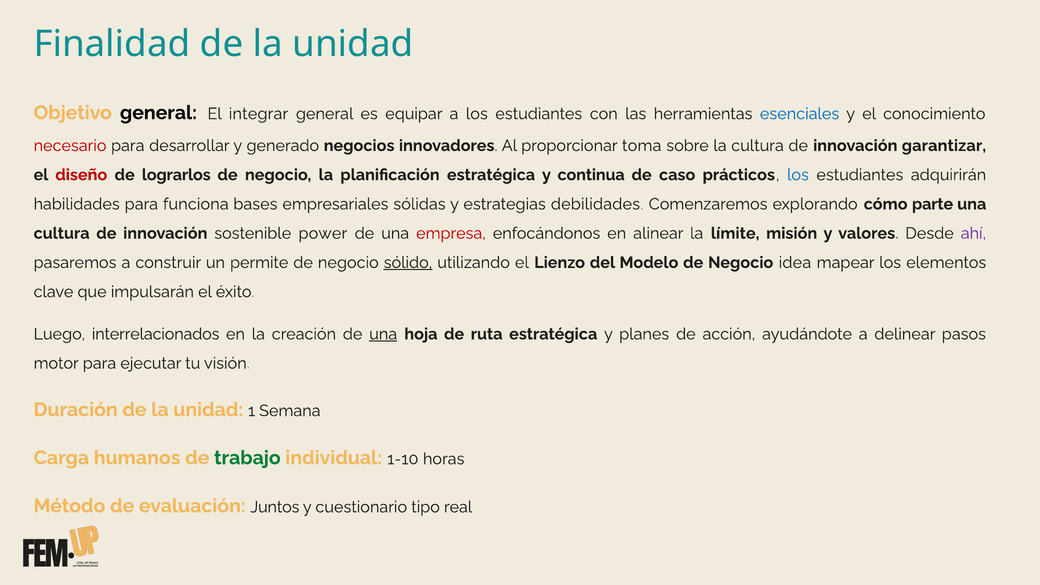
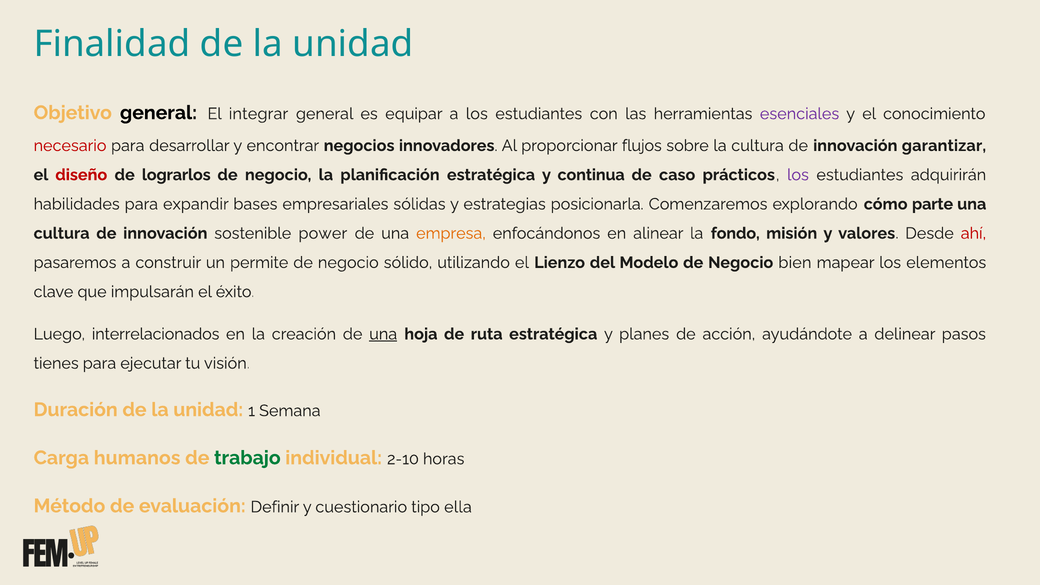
esenciales colour: blue -> purple (800, 114)
generado: generado -> encontrar (283, 146)
toma: toma -> flujos (642, 146)
los colour: blue -> purple (798, 175)
funciona: funciona -> expandir (196, 204)
debilidades: debilidades -> posicionarla (597, 204)
empresa colour: red -> orange (451, 233)
límite: límite -> fondo (735, 233)
ahí colour: purple -> red (973, 233)
sólido underline: present -> none (408, 263)
idea: idea -> bien (795, 263)
motor: motor -> tienes (56, 363)
1-10: 1-10 -> 2-10 (403, 459)
Juntos: Juntos -> Definir (275, 507)
real: real -> ella (458, 507)
